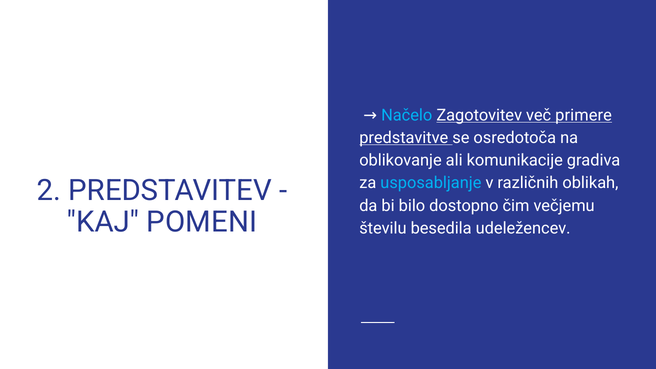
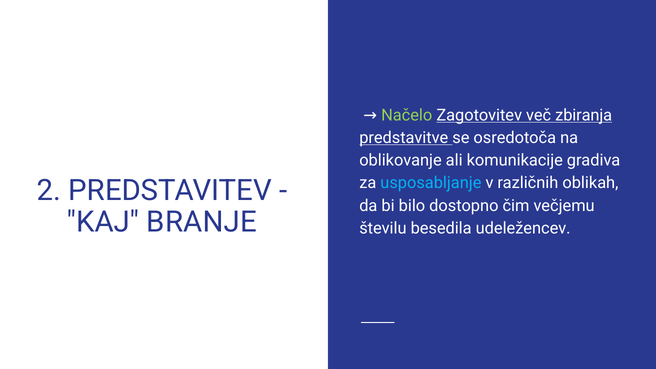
Načelo colour: light blue -> light green (407, 115)
primere: primere -> zbiranja (584, 115)
POMENI: POMENI -> BRANJE (202, 222)
